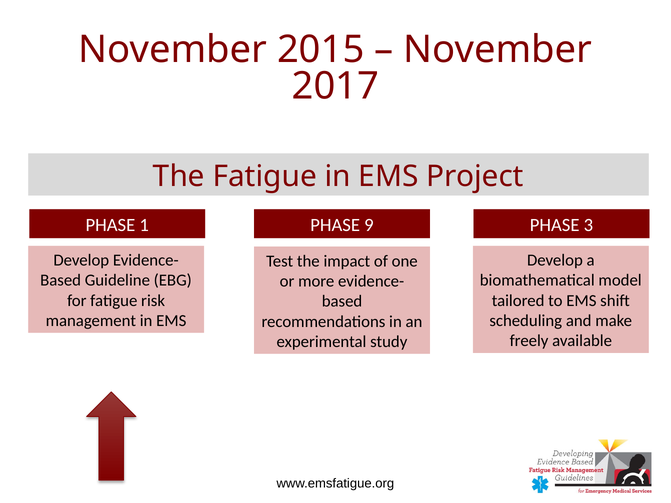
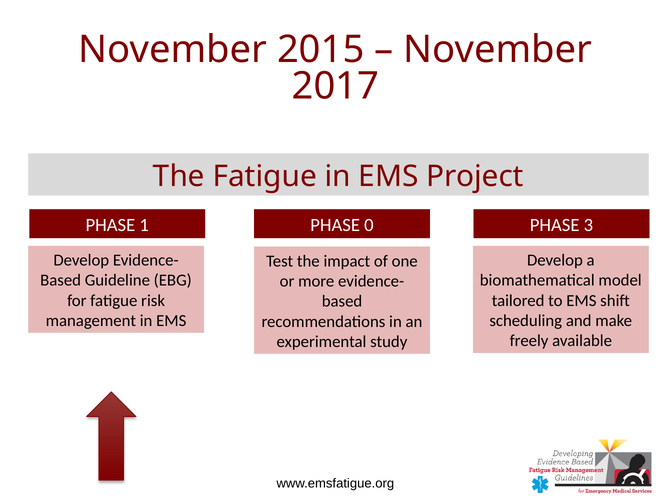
9: 9 -> 0 (369, 225)
